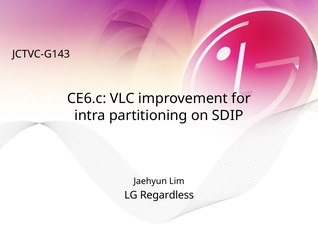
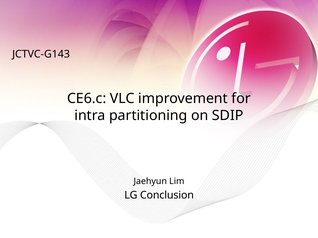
Regardless: Regardless -> Conclusion (167, 196)
